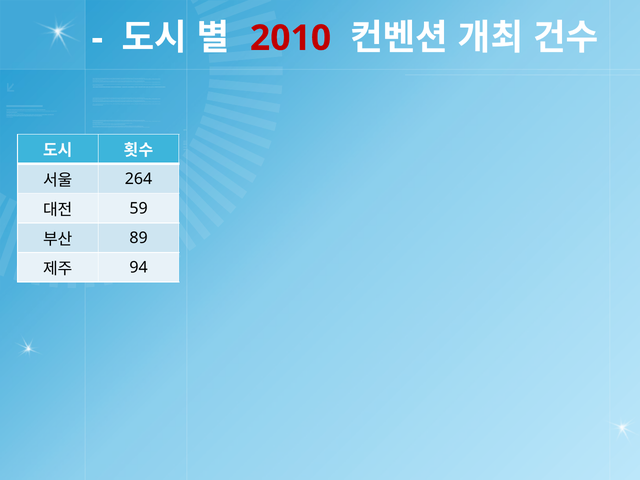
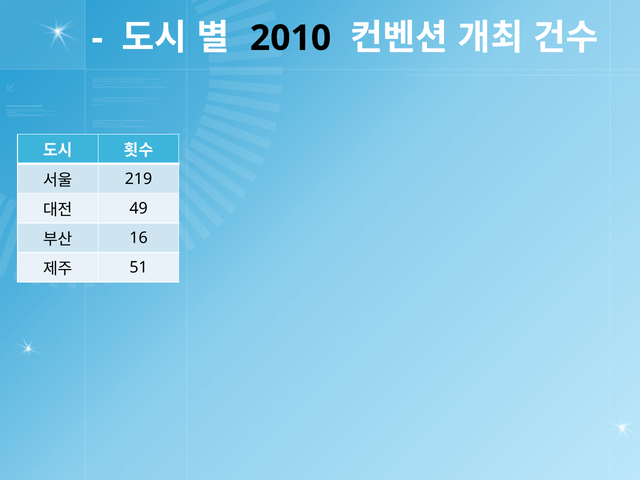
2010 colour: red -> black (291, 38)
264: 264 -> 219 (139, 179)
59: 59 -> 49 (139, 208)
89: 89 -> 16 (139, 238)
94: 94 -> 51 (139, 267)
